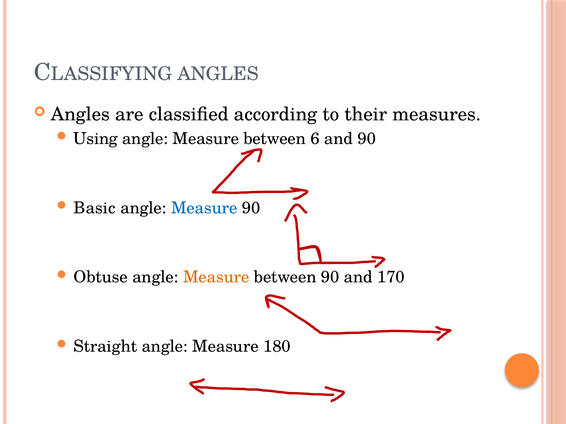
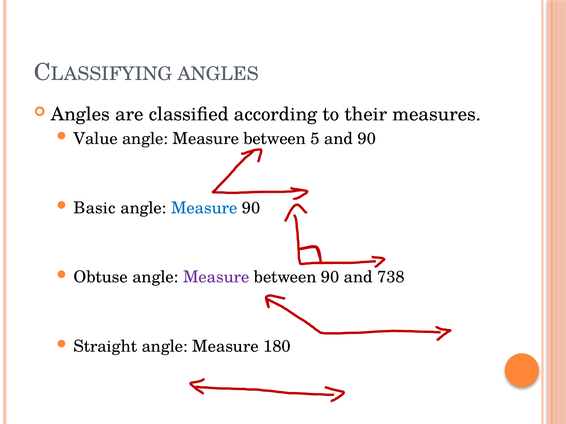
Using: Using -> Value (96, 139)
6: 6 -> 5 (315, 139)
Measure colour: orange -> purple (216, 277)
170: 170 -> 738 (391, 277)
